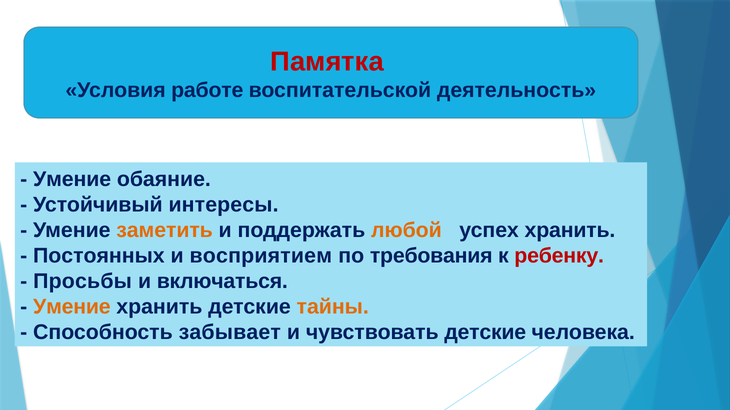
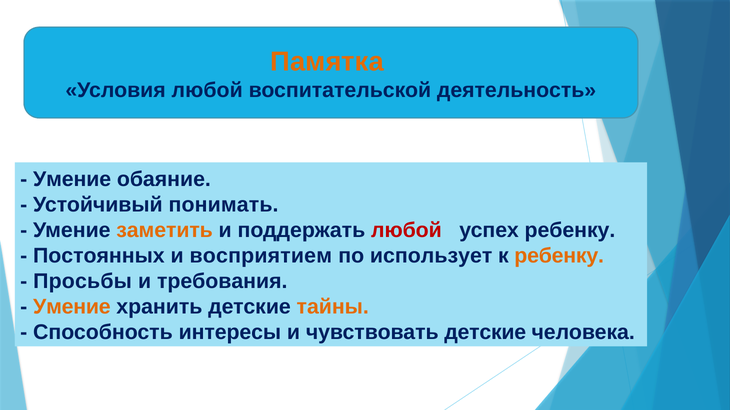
Памятка colour: red -> orange (327, 62)
Условия работе: работе -> любой (207, 91)
интересы: интересы -> понимать (224, 205)
любой colour: orange -> red (406, 231)
успех хранить: хранить -> ребенку (570, 231)
требования: требования -> использует (431, 256)
ребенку colour: red -> orange (559, 256)
включаться: включаться -> требования (222, 282)
забывает: забывает -> интересы (230, 333)
